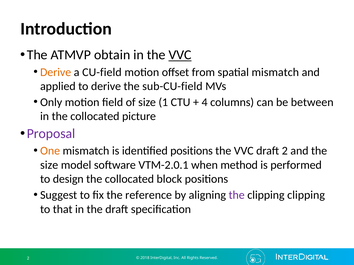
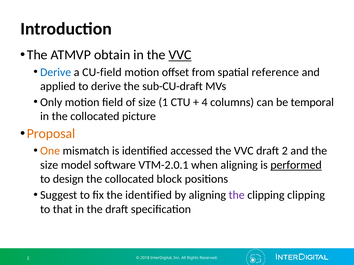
Derive colour: orange -> blue (56, 72)
spatial mismatch: mismatch -> reference (275, 72)
sub-CU-field: sub-CU-field -> sub-CU-draft (173, 86)
between: between -> temporal (312, 102)
Proposal colour: purple -> orange (51, 134)
identified positions: positions -> accessed (192, 151)
when method: method -> aligning (239, 165)
performed underline: none -> present (296, 165)
the reference: reference -> identified (149, 195)
